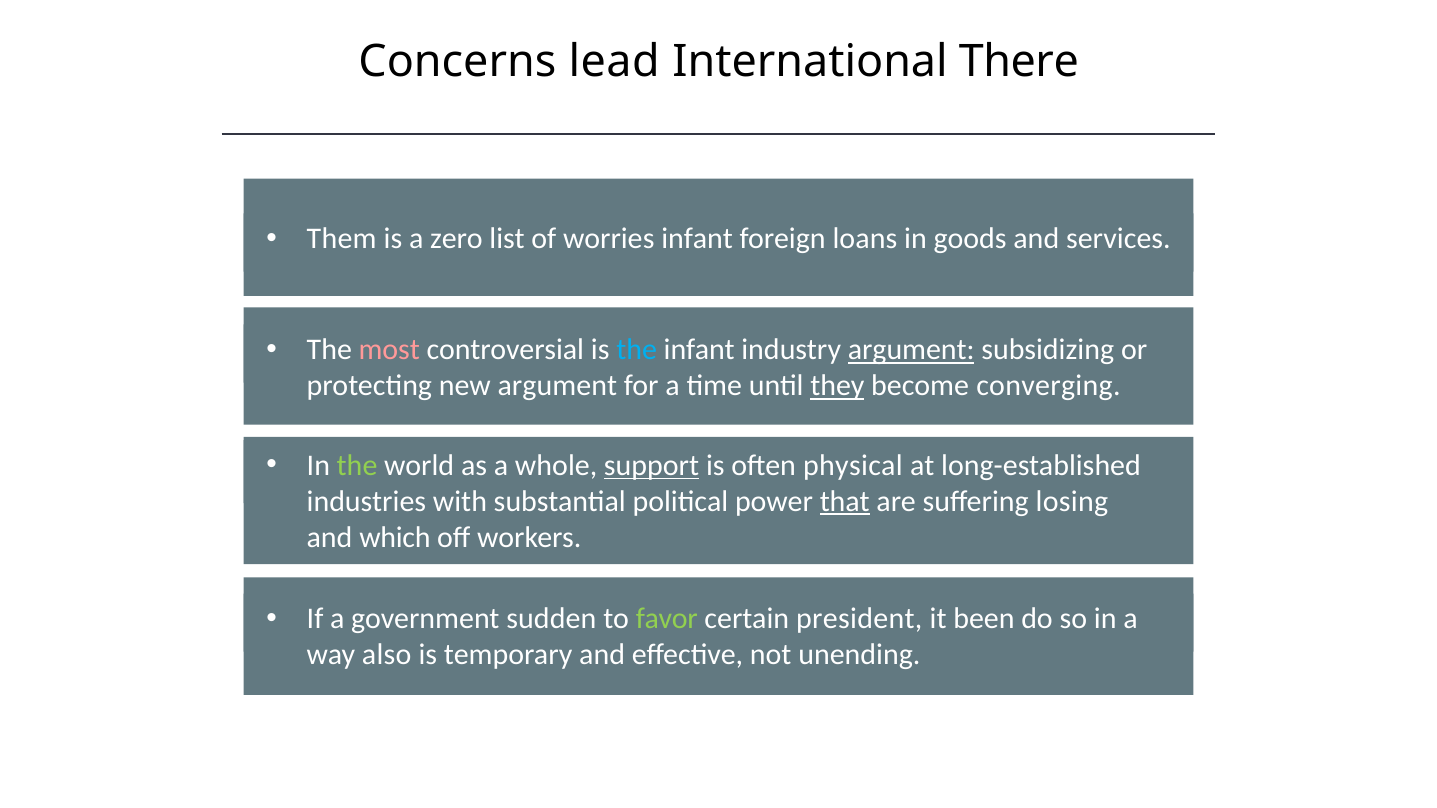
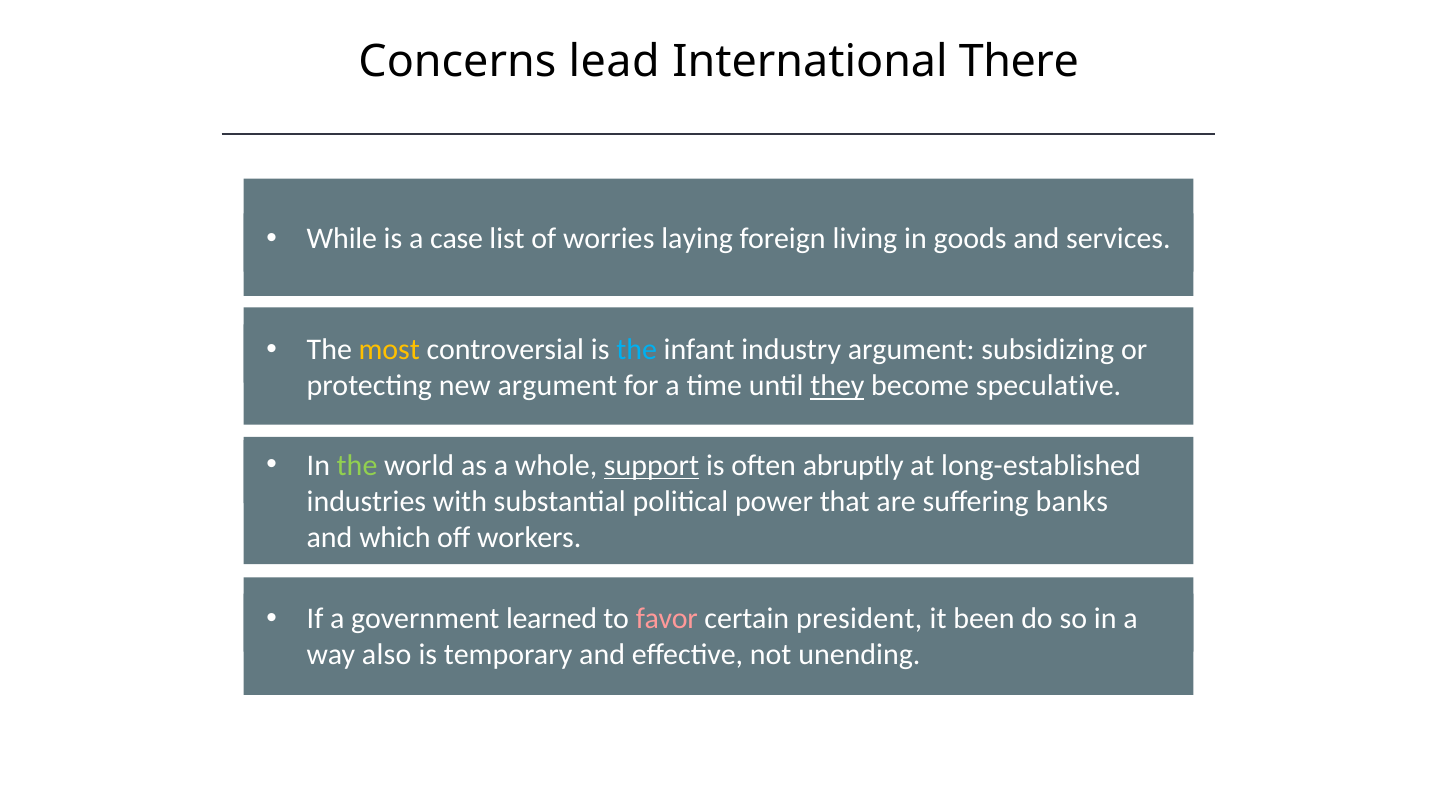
Them: Them -> While (342, 239)
zero: zero -> case (457, 239)
worries infant: infant -> laying (697, 239)
loans: loans -> living (865, 239)
most colour: pink -> yellow (389, 350)
argument underline: present -> none (911, 350)
converging: converging -> speculative (1049, 386)
physical: physical -> abruptly (853, 466)
that underline: present -> none (845, 502)
losing: losing -> banks (1072, 502)
sudden: sudden -> learned (552, 619)
favor colour: light green -> pink (667, 619)
